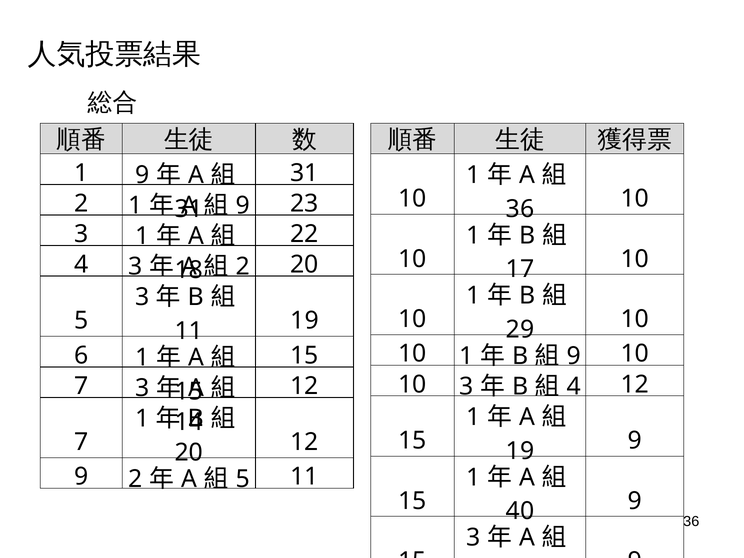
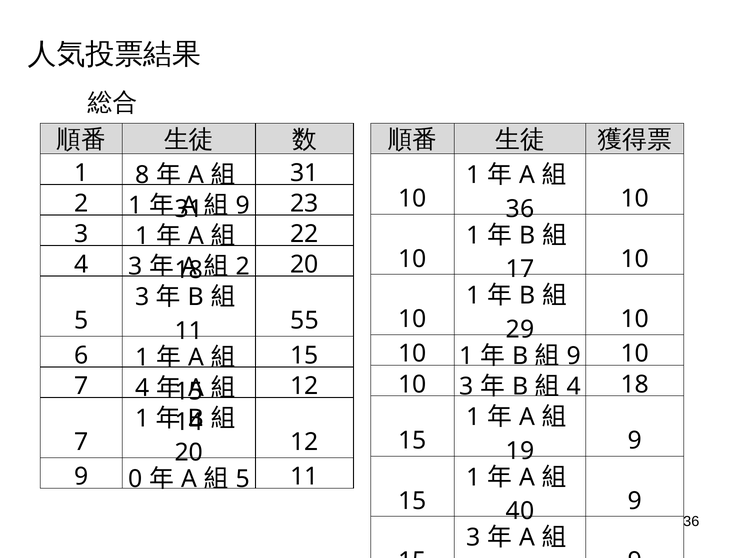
1 9: 9 -> 8 (142, 175)
11 19: 19 -> 55 (305, 321)
4 12: 12 -> 18 (635, 384)
7 3: 3 -> 4 (142, 388)
9 2: 2 -> 0 (135, 479)
